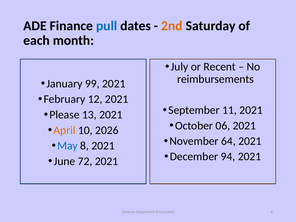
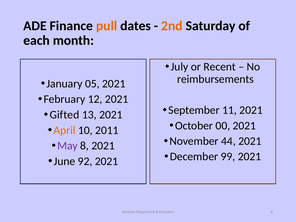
pull colour: blue -> orange (107, 26)
99: 99 -> 05 (92, 84)
Please: Please -> Gifted (64, 115)
06: 06 -> 00 (223, 126)
2026: 2026 -> 2011 (107, 130)
64: 64 -> 44 (228, 141)
May colour: blue -> purple (67, 146)
94: 94 -> 99 (228, 157)
72: 72 -> 92 (85, 161)
